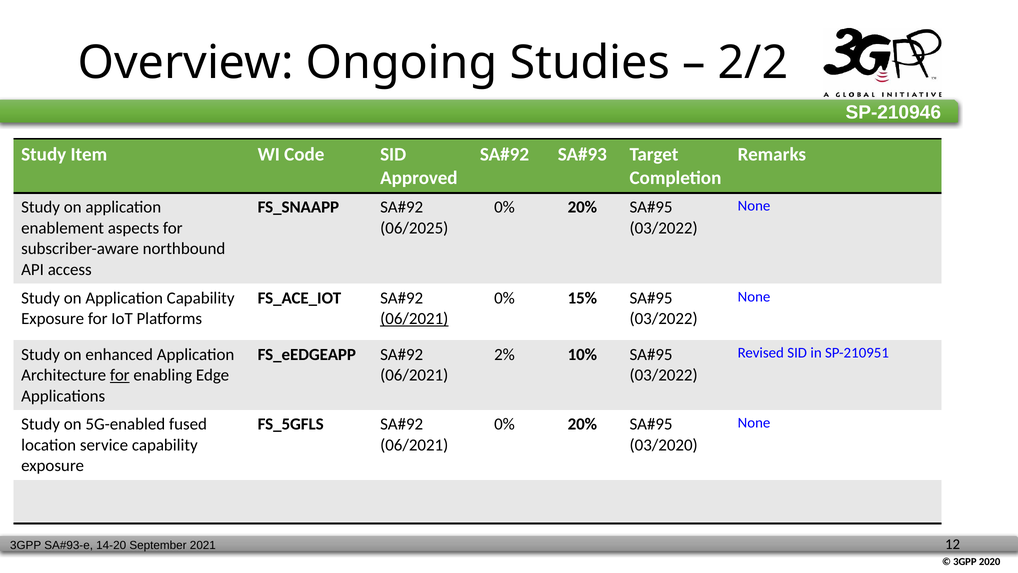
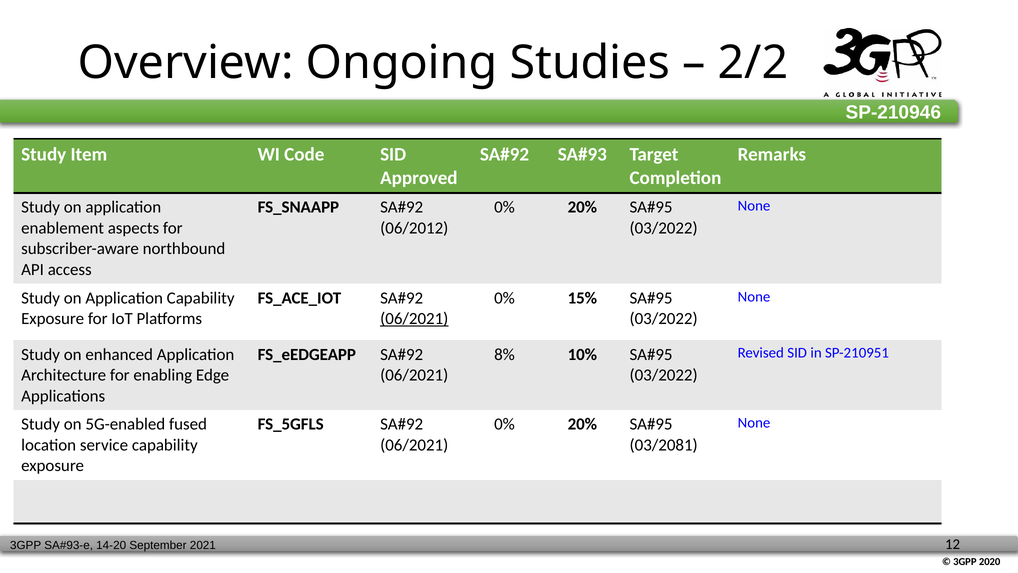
06/2025: 06/2025 -> 06/2012 (414, 228)
2%: 2% -> 8% (505, 354)
for underline: present -> none (120, 375)
03/2020: 03/2020 -> 03/2081 (664, 445)
